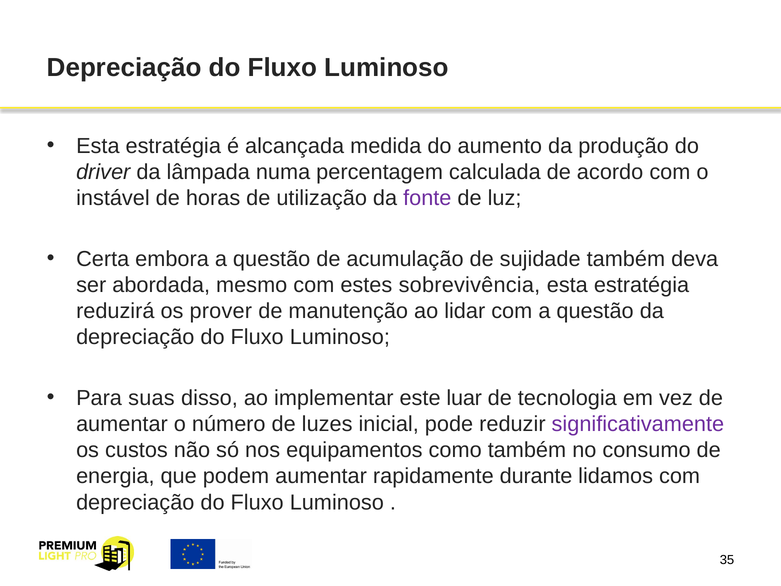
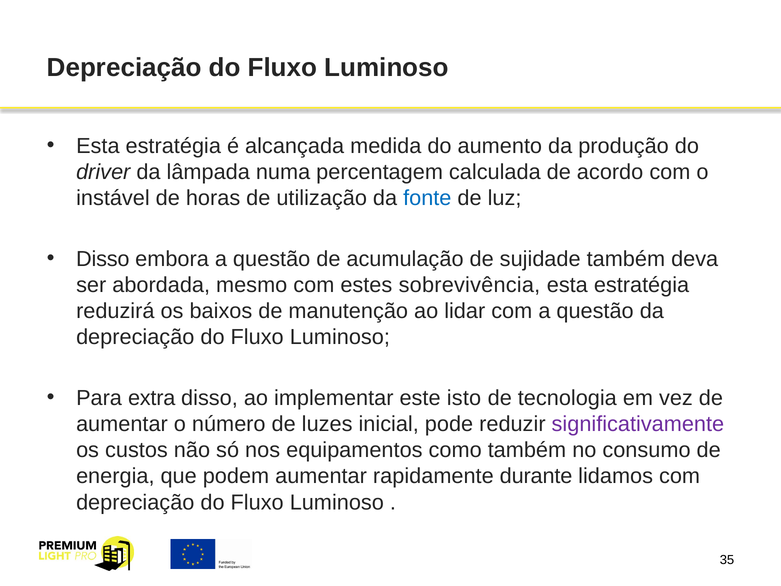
fonte colour: purple -> blue (427, 198)
Certa: Certa -> Disso (103, 259)
prover: prover -> baixos (221, 311)
suas: suas -> extra (152, 398)
luar: luar -> isto (464, 398)
